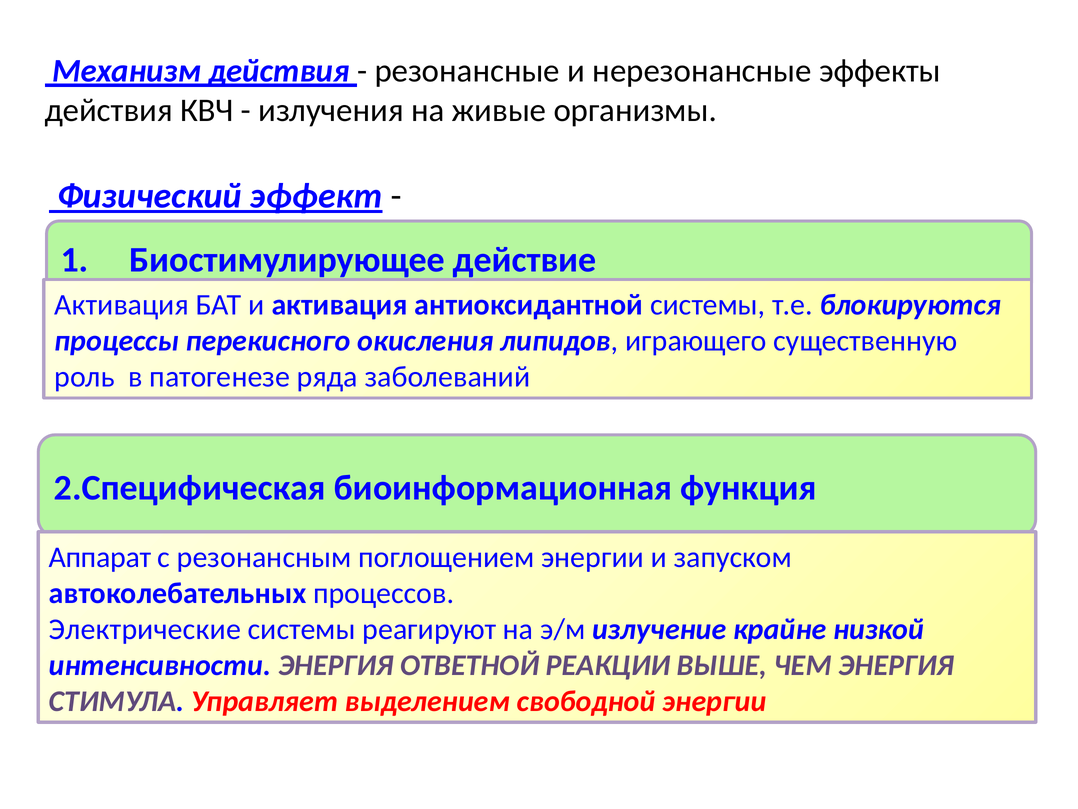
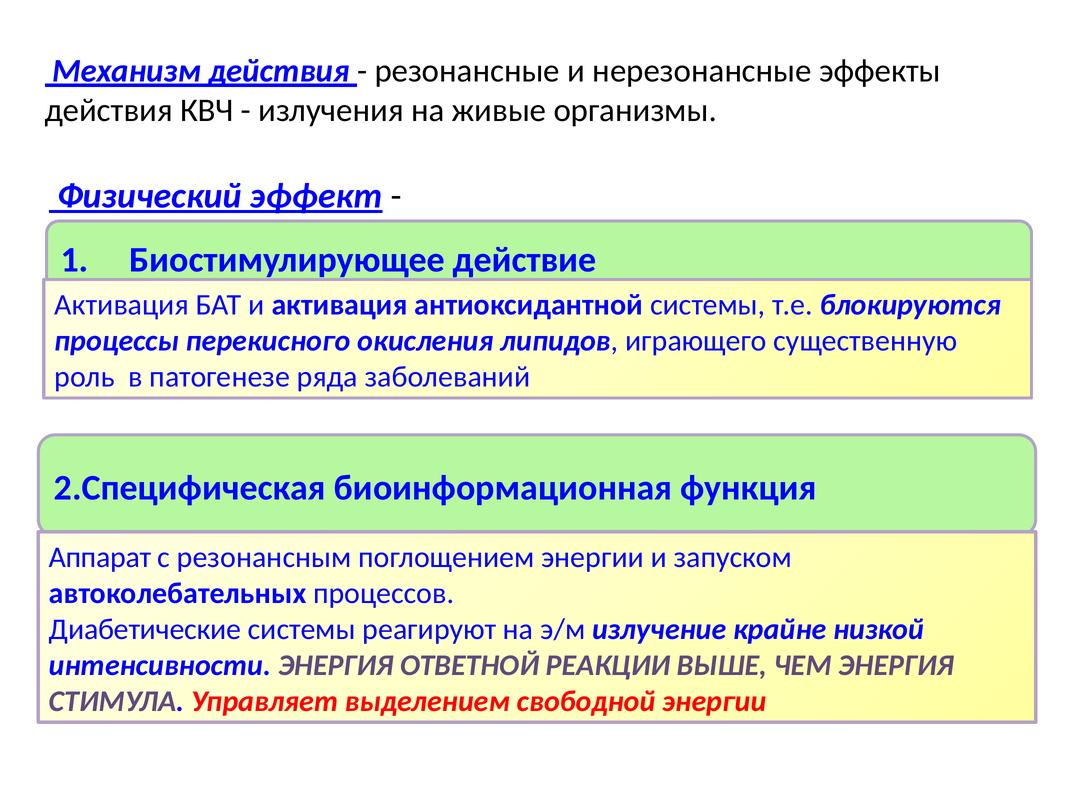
Электрические: Электрические -> Диабетические (145, 629)
